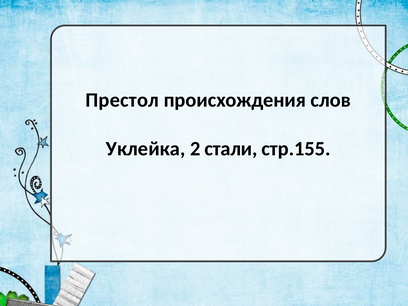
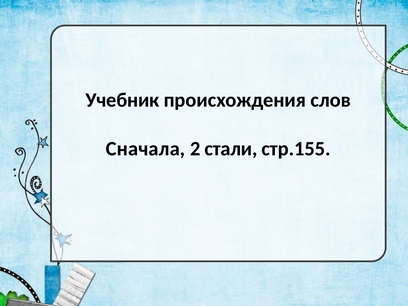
Престол: Престол -> Учебник (122, 100)
Уклейка: Уклейка -> Сначала (146, 149)
